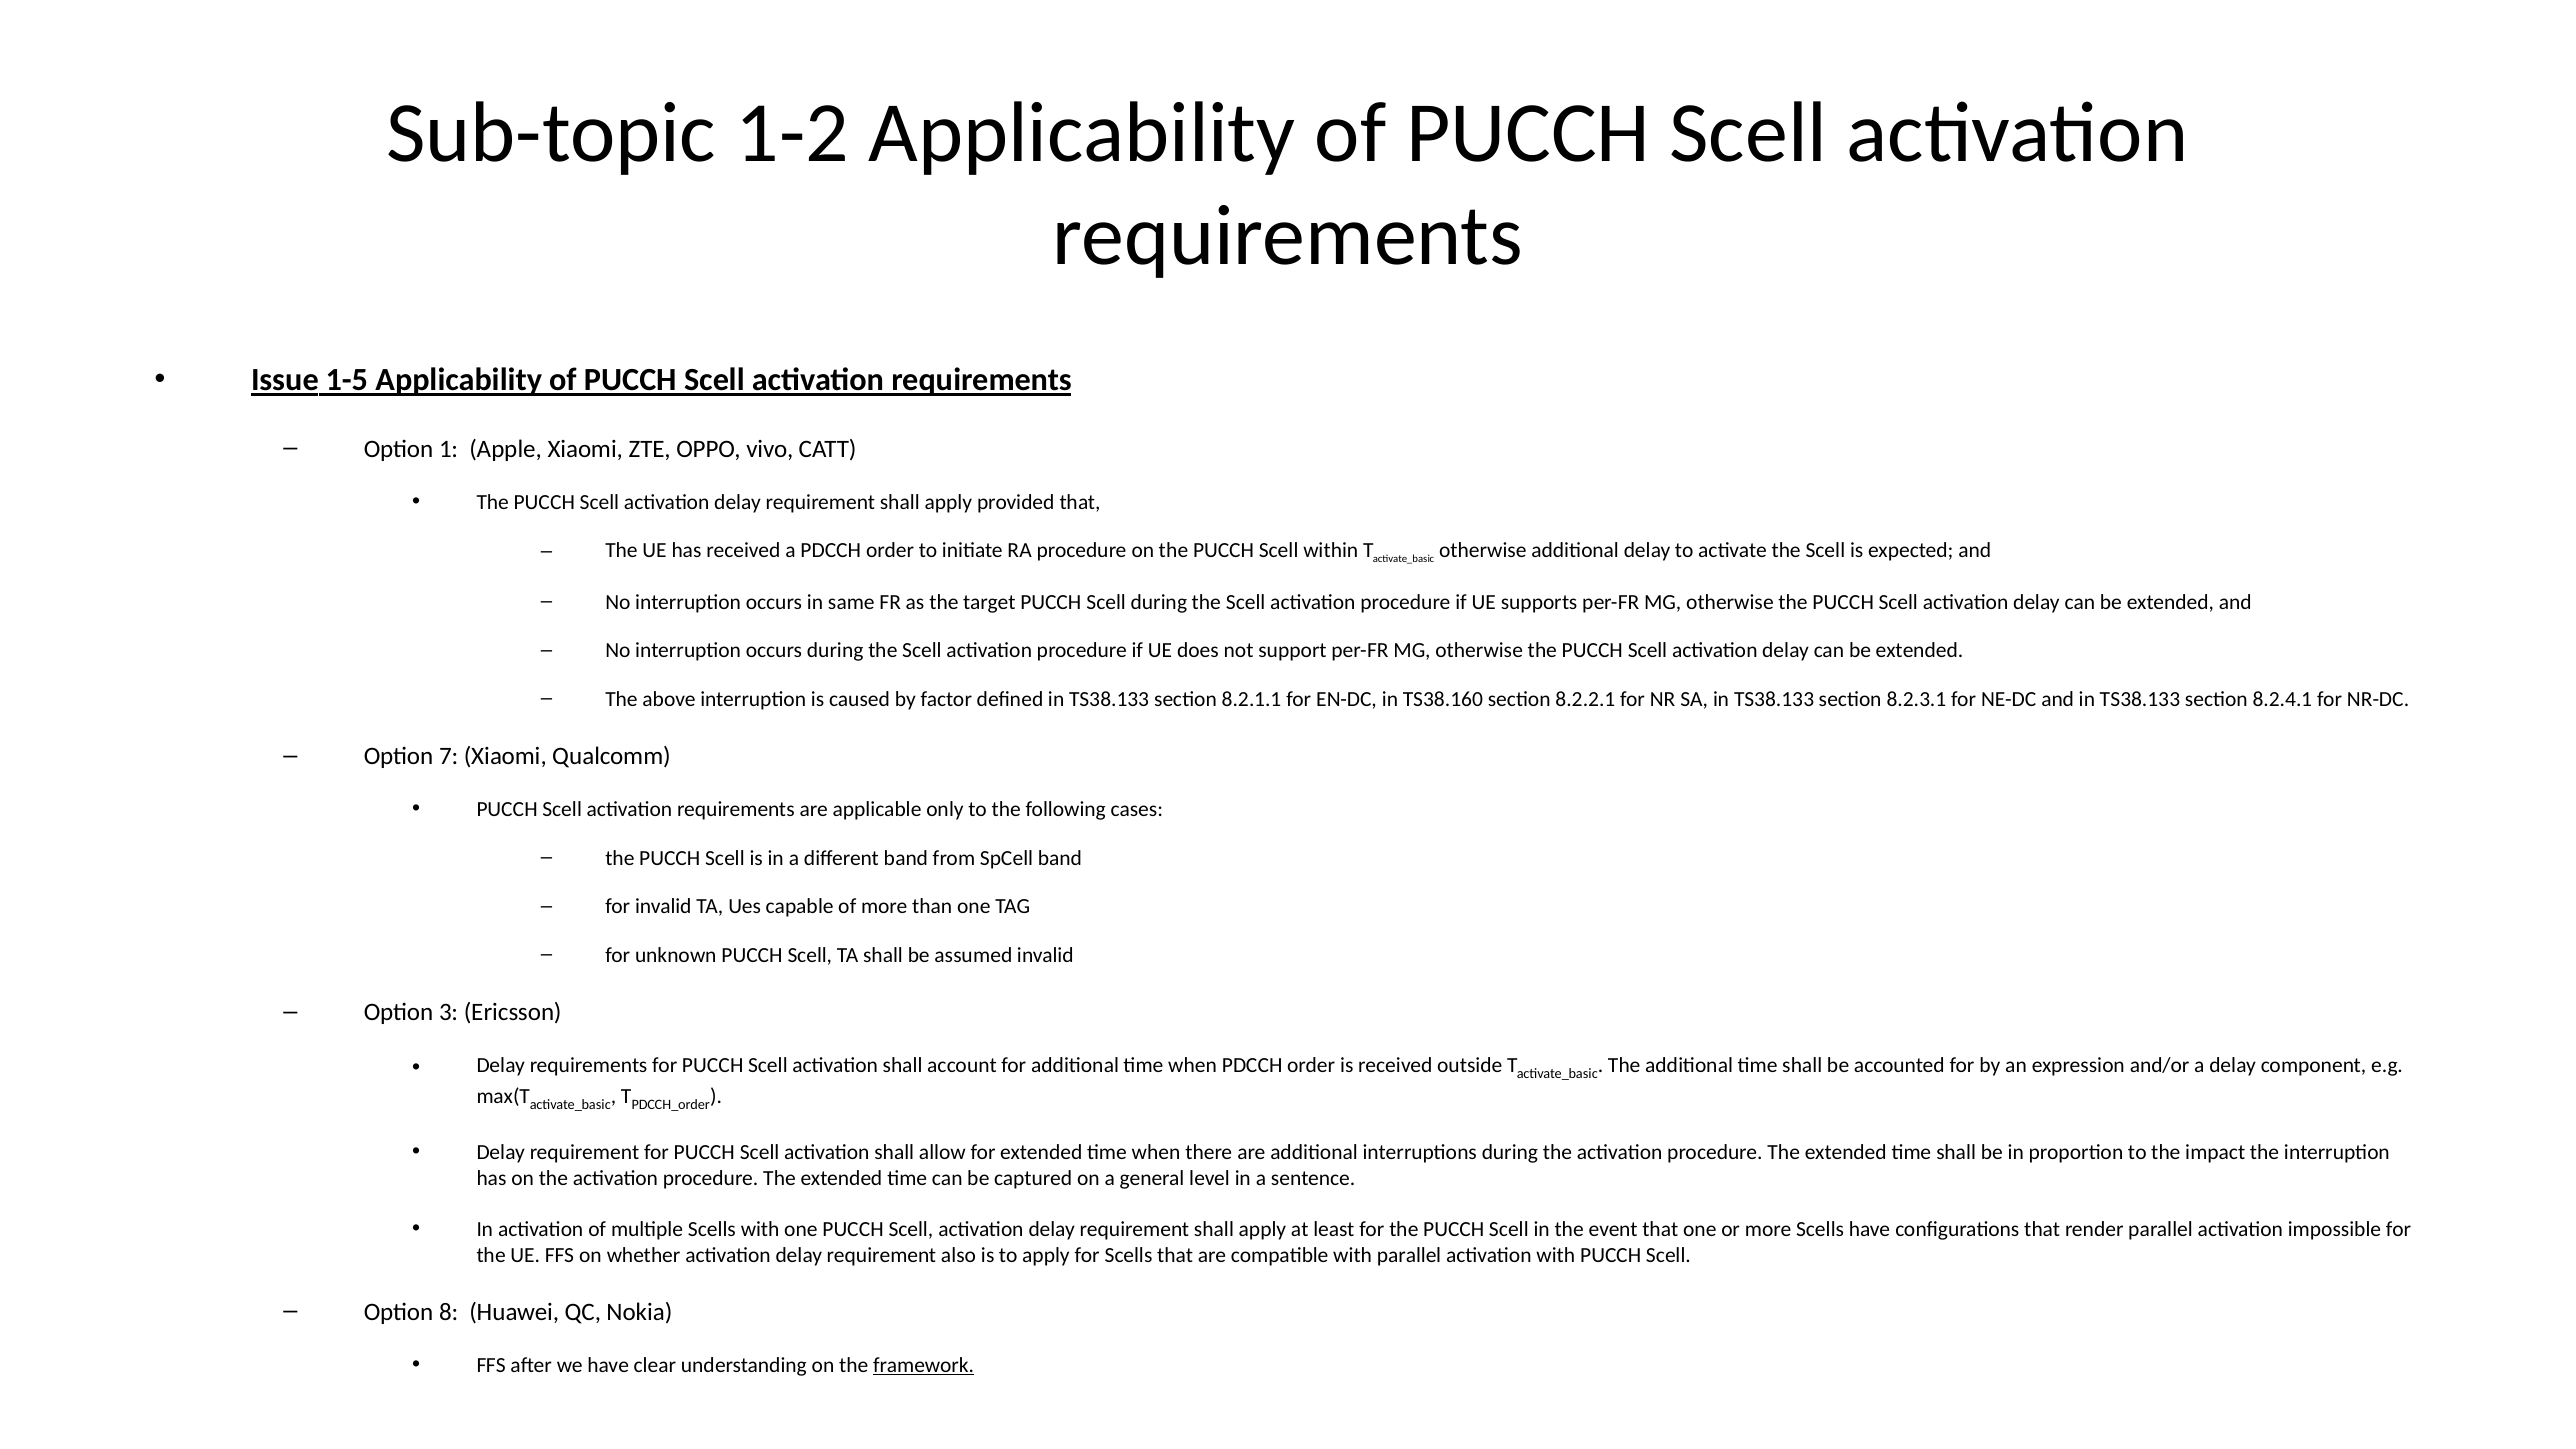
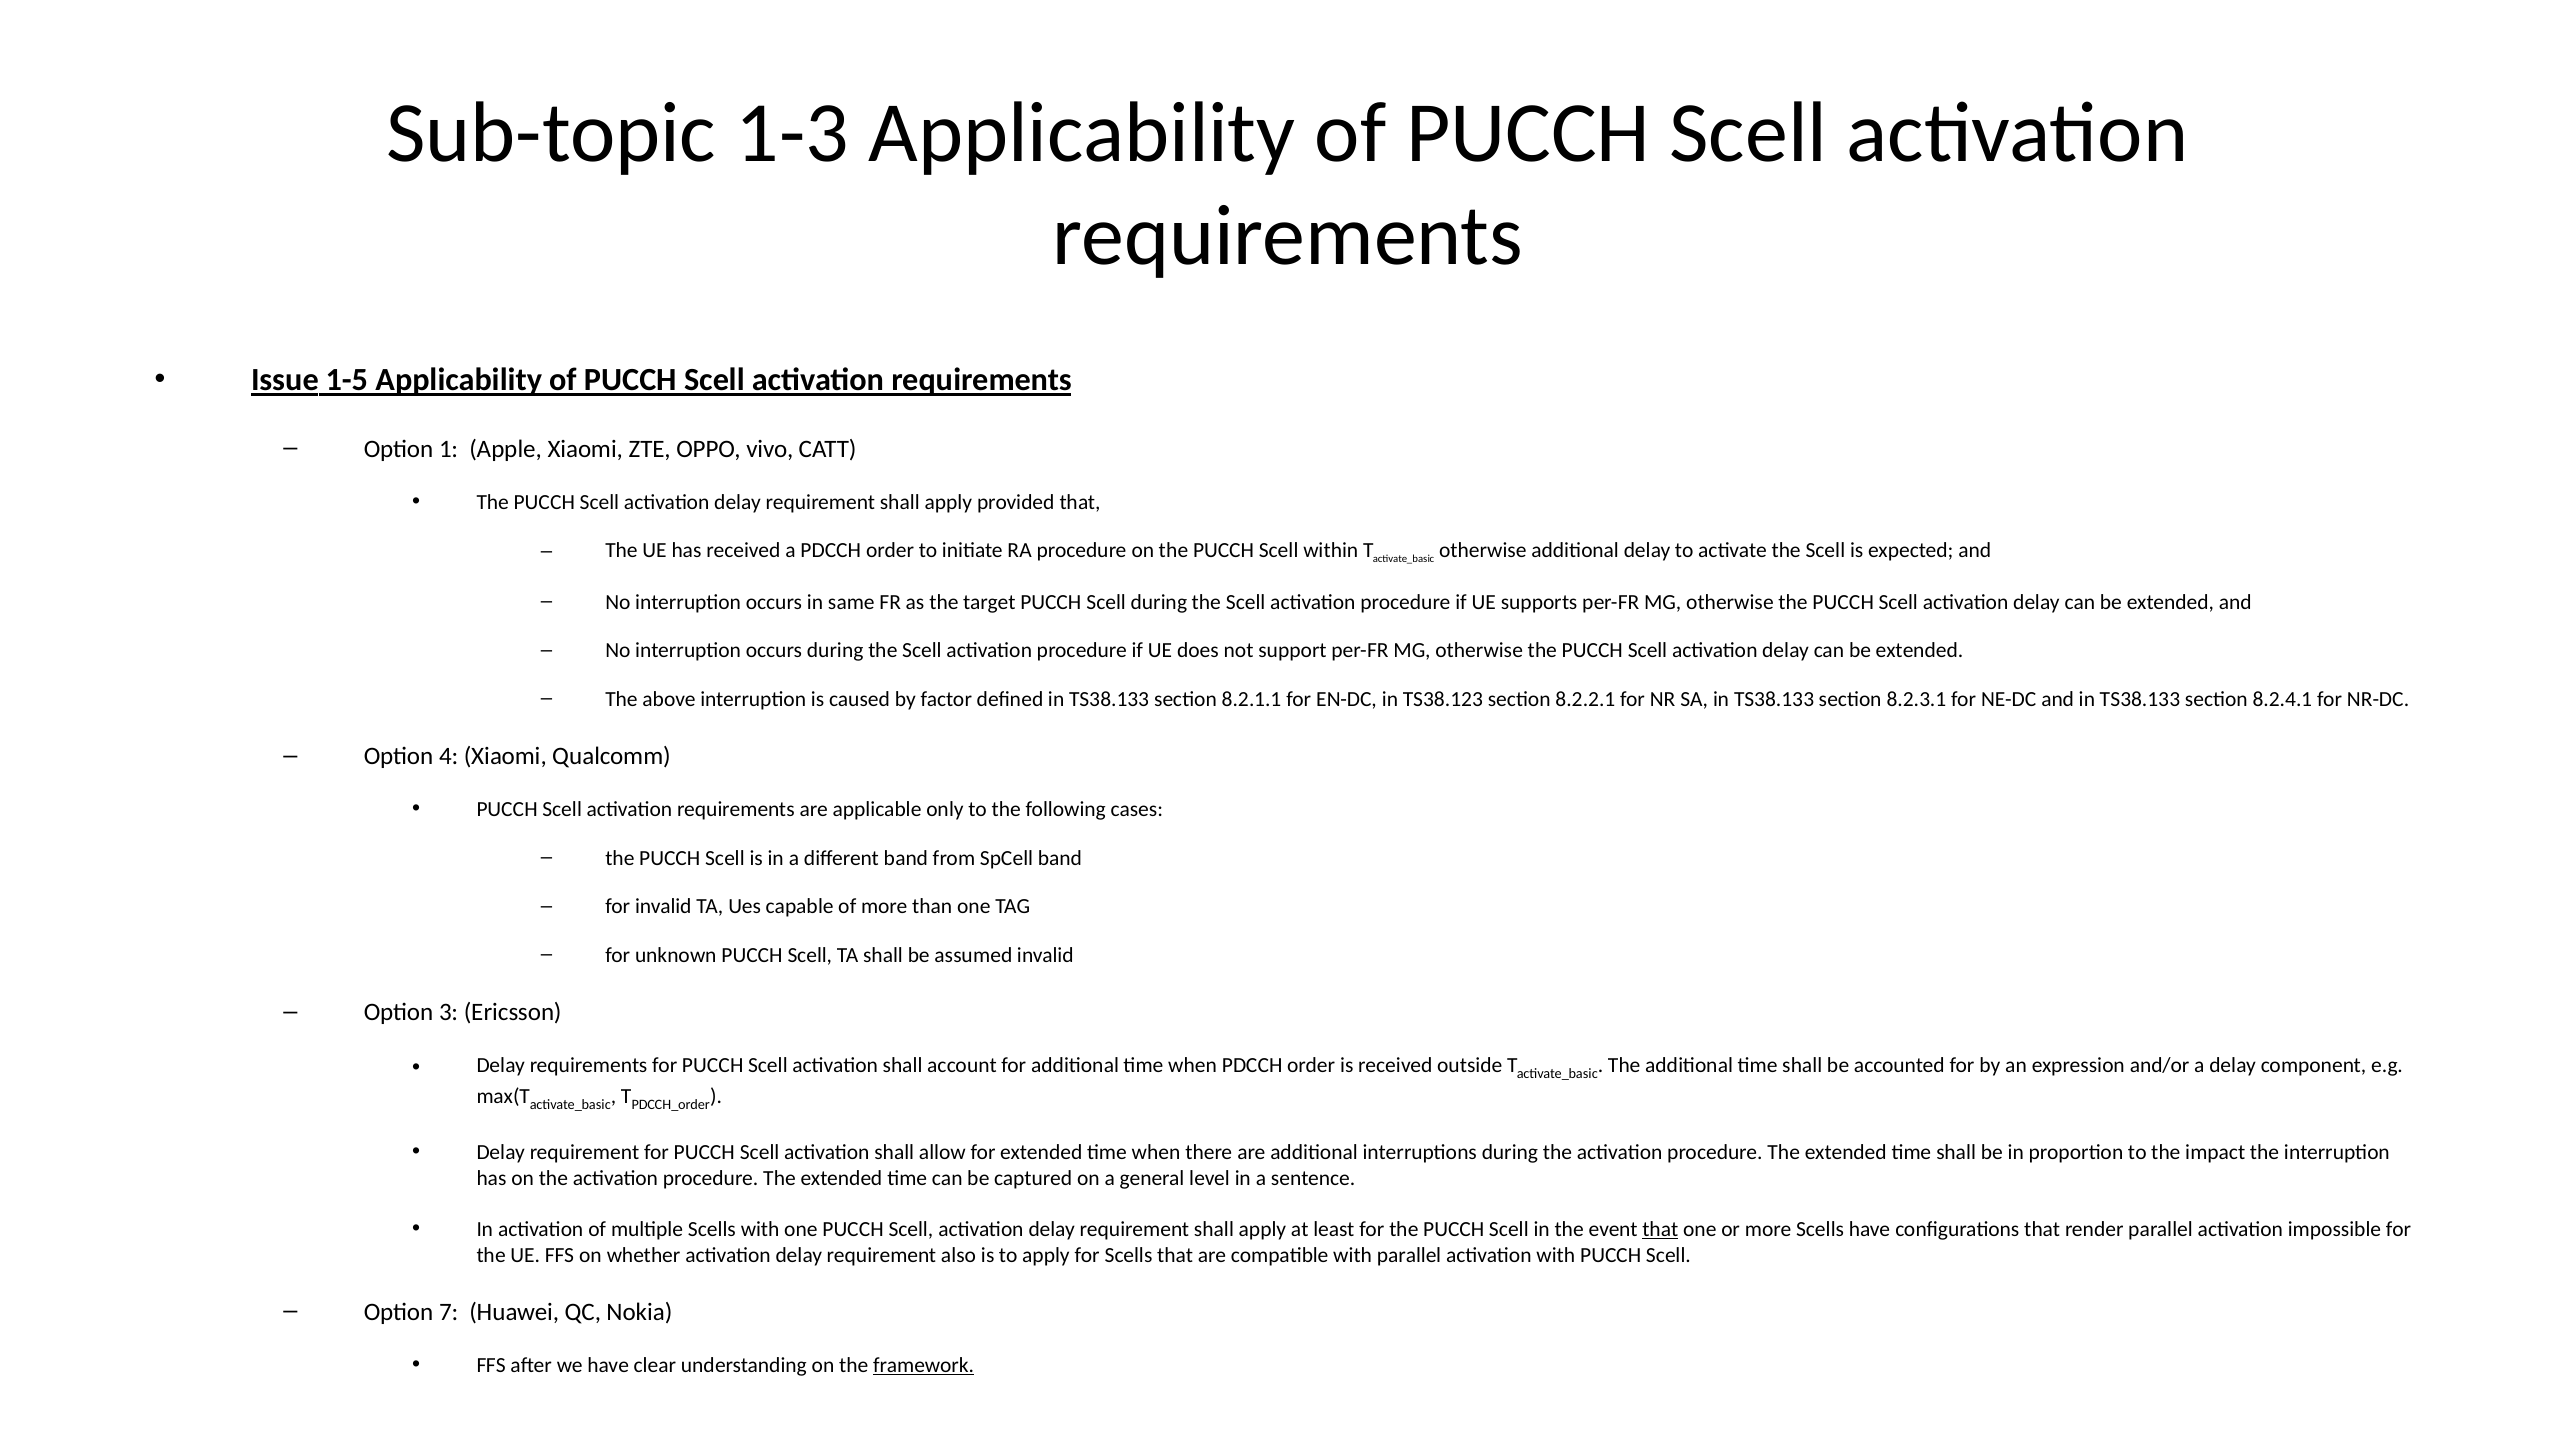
1-2: 1-2 -> 1-3 (792, 133)
TS38.160: TS38.160 -> TS38.123 (1443, 699)
7: 7 -> 4 (449, 756)
that underline: none -> present (1660, 1230)
8: 8 -> 7 (449, 1312)
